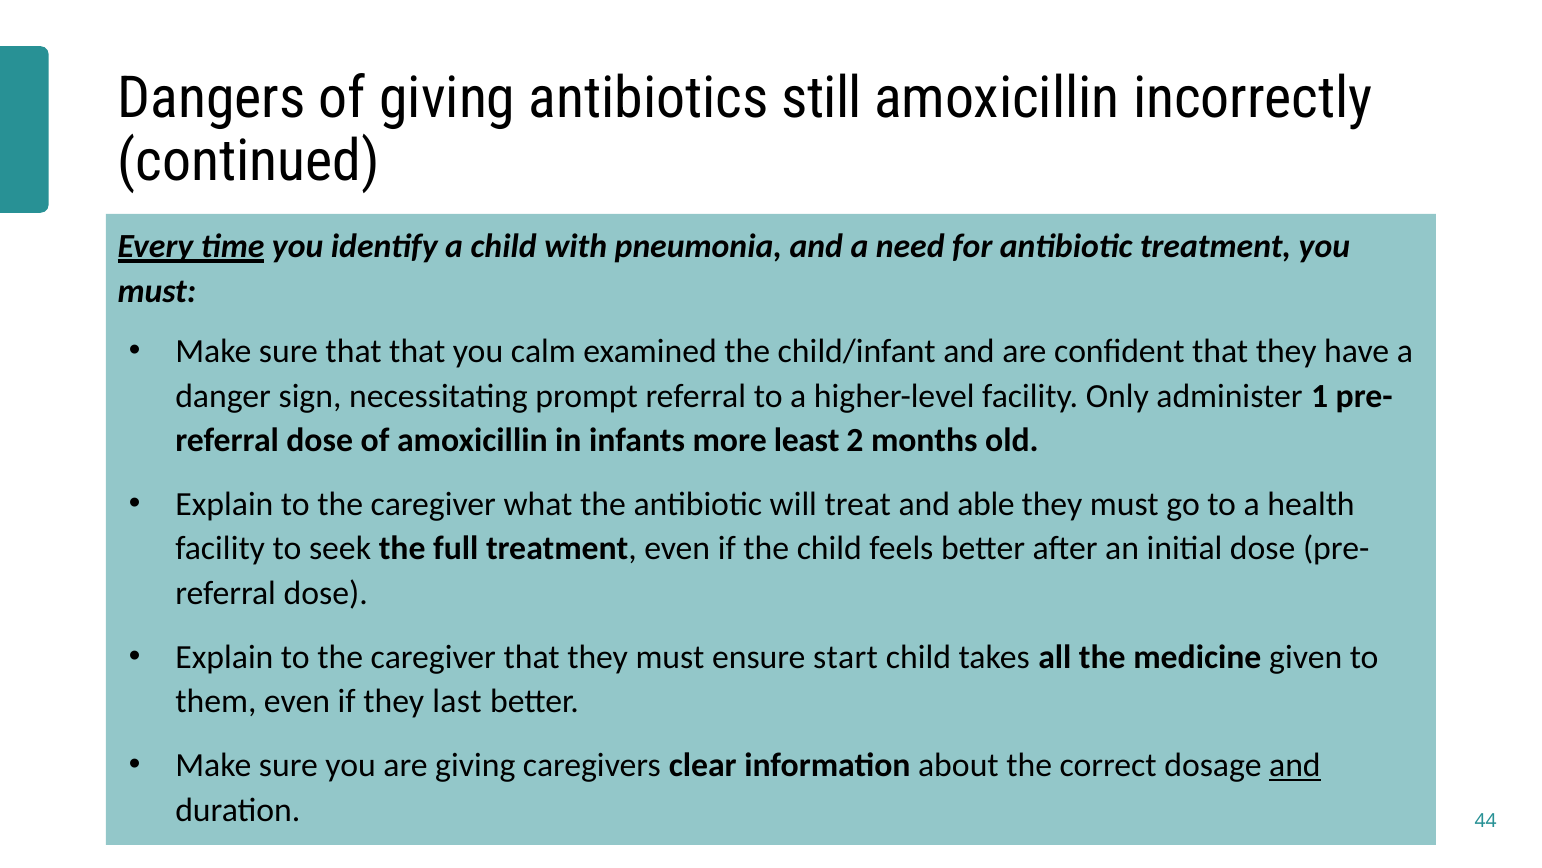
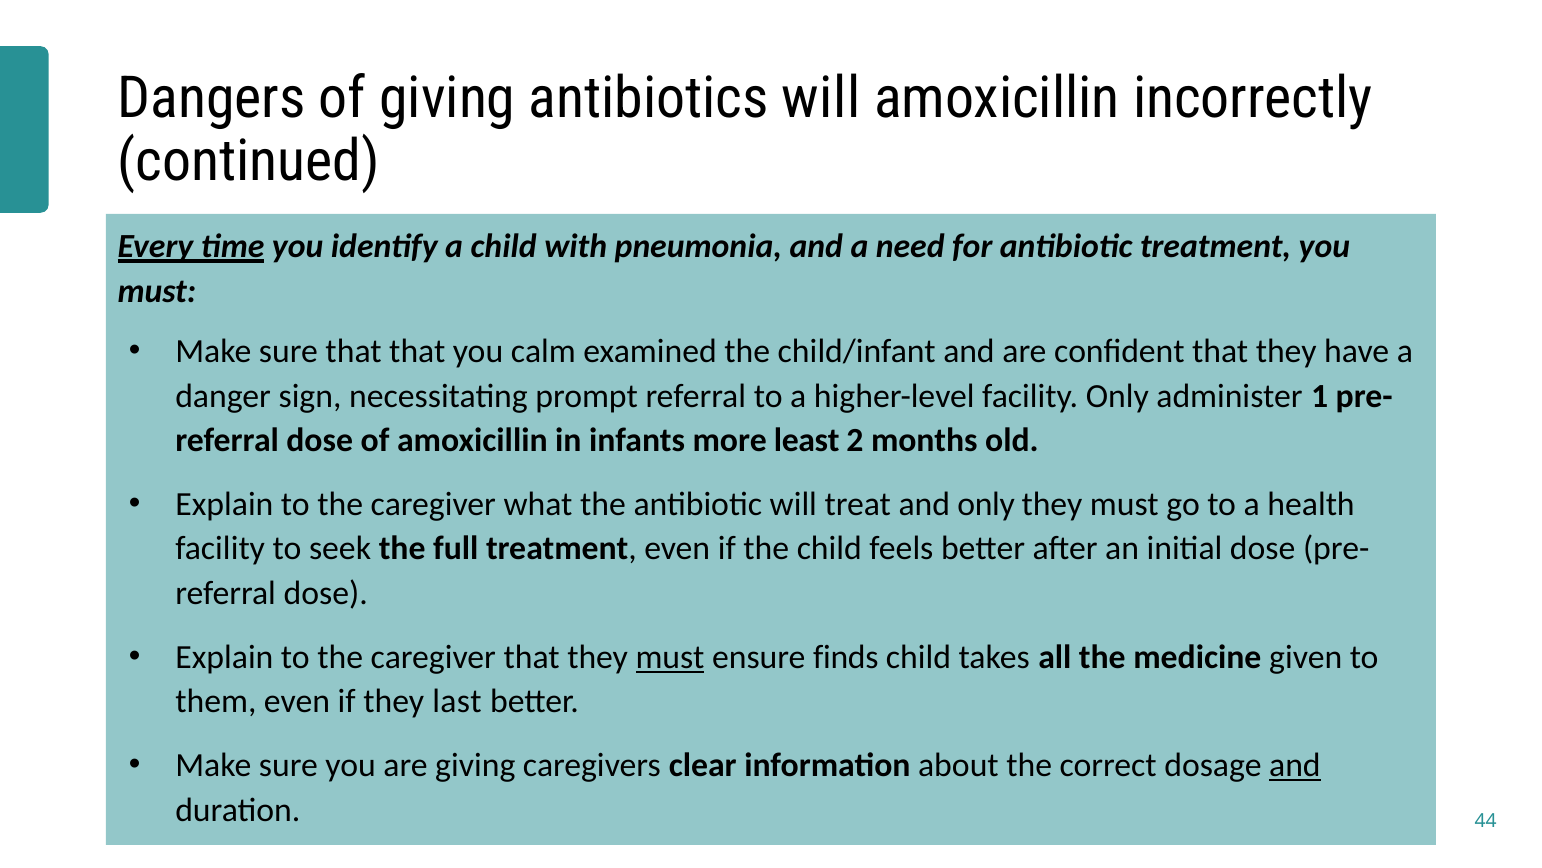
antibiotics still: still -> will (821, 98)
and able: able -> only (986, 504)
must underline: none -> present (670, 657)
start: start -> finds (846, 657)
